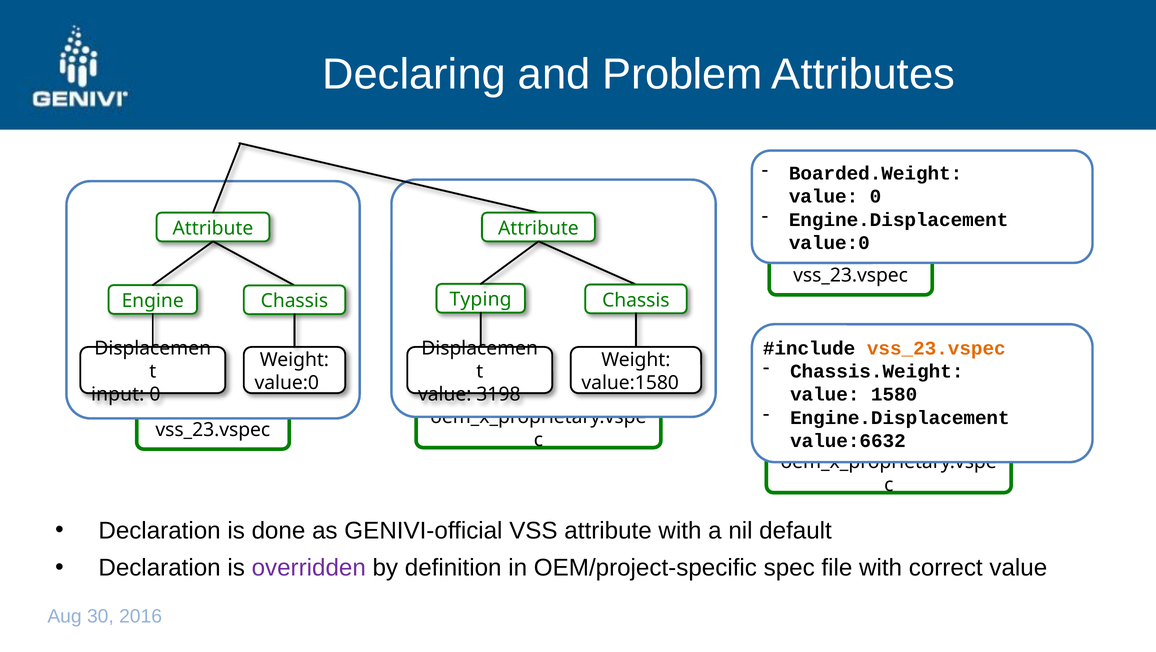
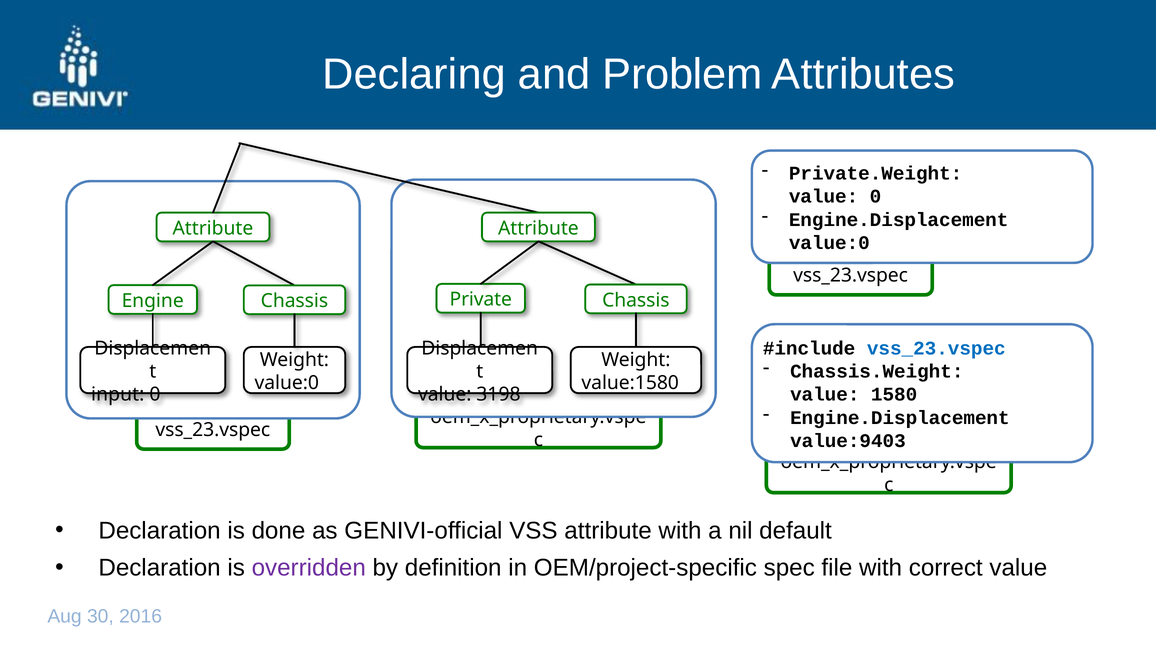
Boarded.Weight: Boarded.Weight -> Private.Weight (876, 173)
Typing: Typing -> Private (481, 300)
vss_23.vspec colour: orange -> blue (936, 348)
value:6632: value:6632 -> value:9403 (848, 441)
